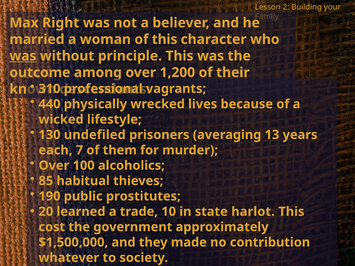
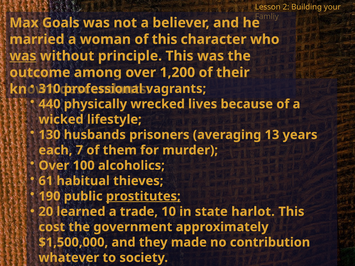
Right: Right -> Goals (61, 23)
undefiled: undefiled -> husbands (95, 135)
85: 85 -> 61 (46, 181)
prostitutes underline: none -> present (143, 196)
